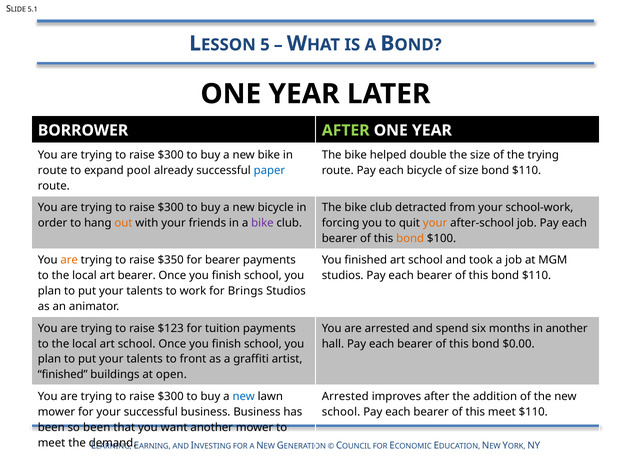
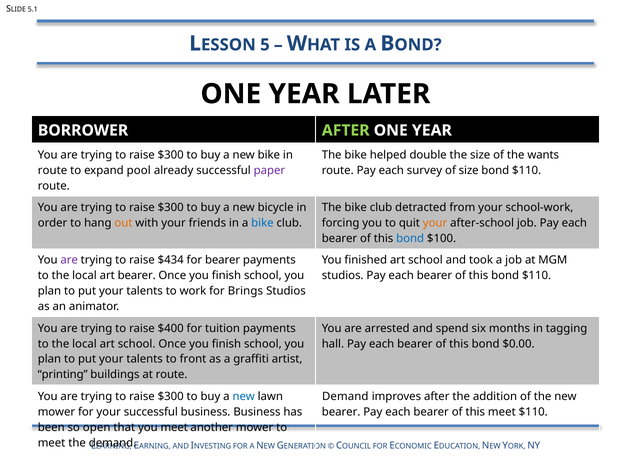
the trying: trying -> wants (543, 155)
paper colour: blue -> purple (269, 170)
each bicycle: bicycle -> survey (424, 170)
bike colour: purple -> blue (262, 223)
bond colour: orange -> blue (410, 239)
are colour: orange -> purple (69, 260)
$350: $350 -> $434 (171, 260)
$123: $123 -> $400 (171, 329)
in another: another -> tagging (567, 329)
finished: finished -> printing (63, 375)
at open: open -> route (171, 375)
Arrested: Arrested -> Demand (345, 397)
school: school -> bearer (341, 412)
so been: been -> open (97, 428)
you want: want -> meet (174, 428)
